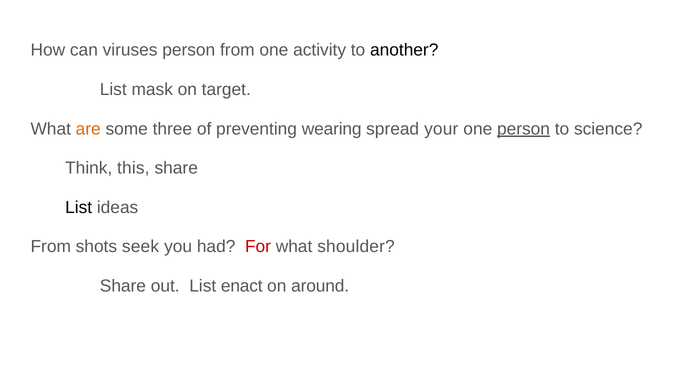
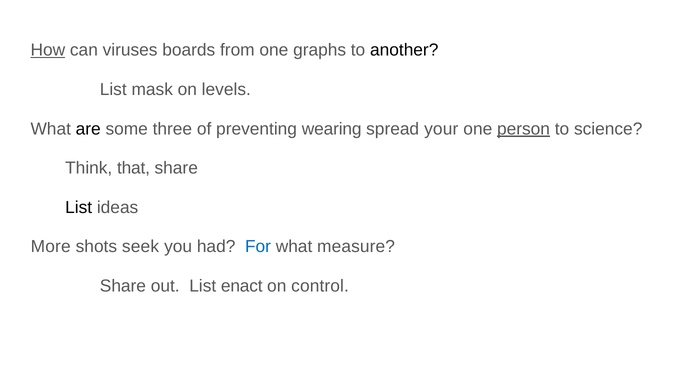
How underline: none -> present (48, 50)
viruses person: person -> boards (189, 50)
activity: activity -> graphs (320, 50)
target: target -> levels (226, 89)
are colour: orange -> black (88, 129)
this: this -> that (134, 168)
From: From -> More (51, 247)
For colour: red -> blue (258, 247)
shoulder: shoulder -> measure (356, 247)
around: around -> control (320, 286)
